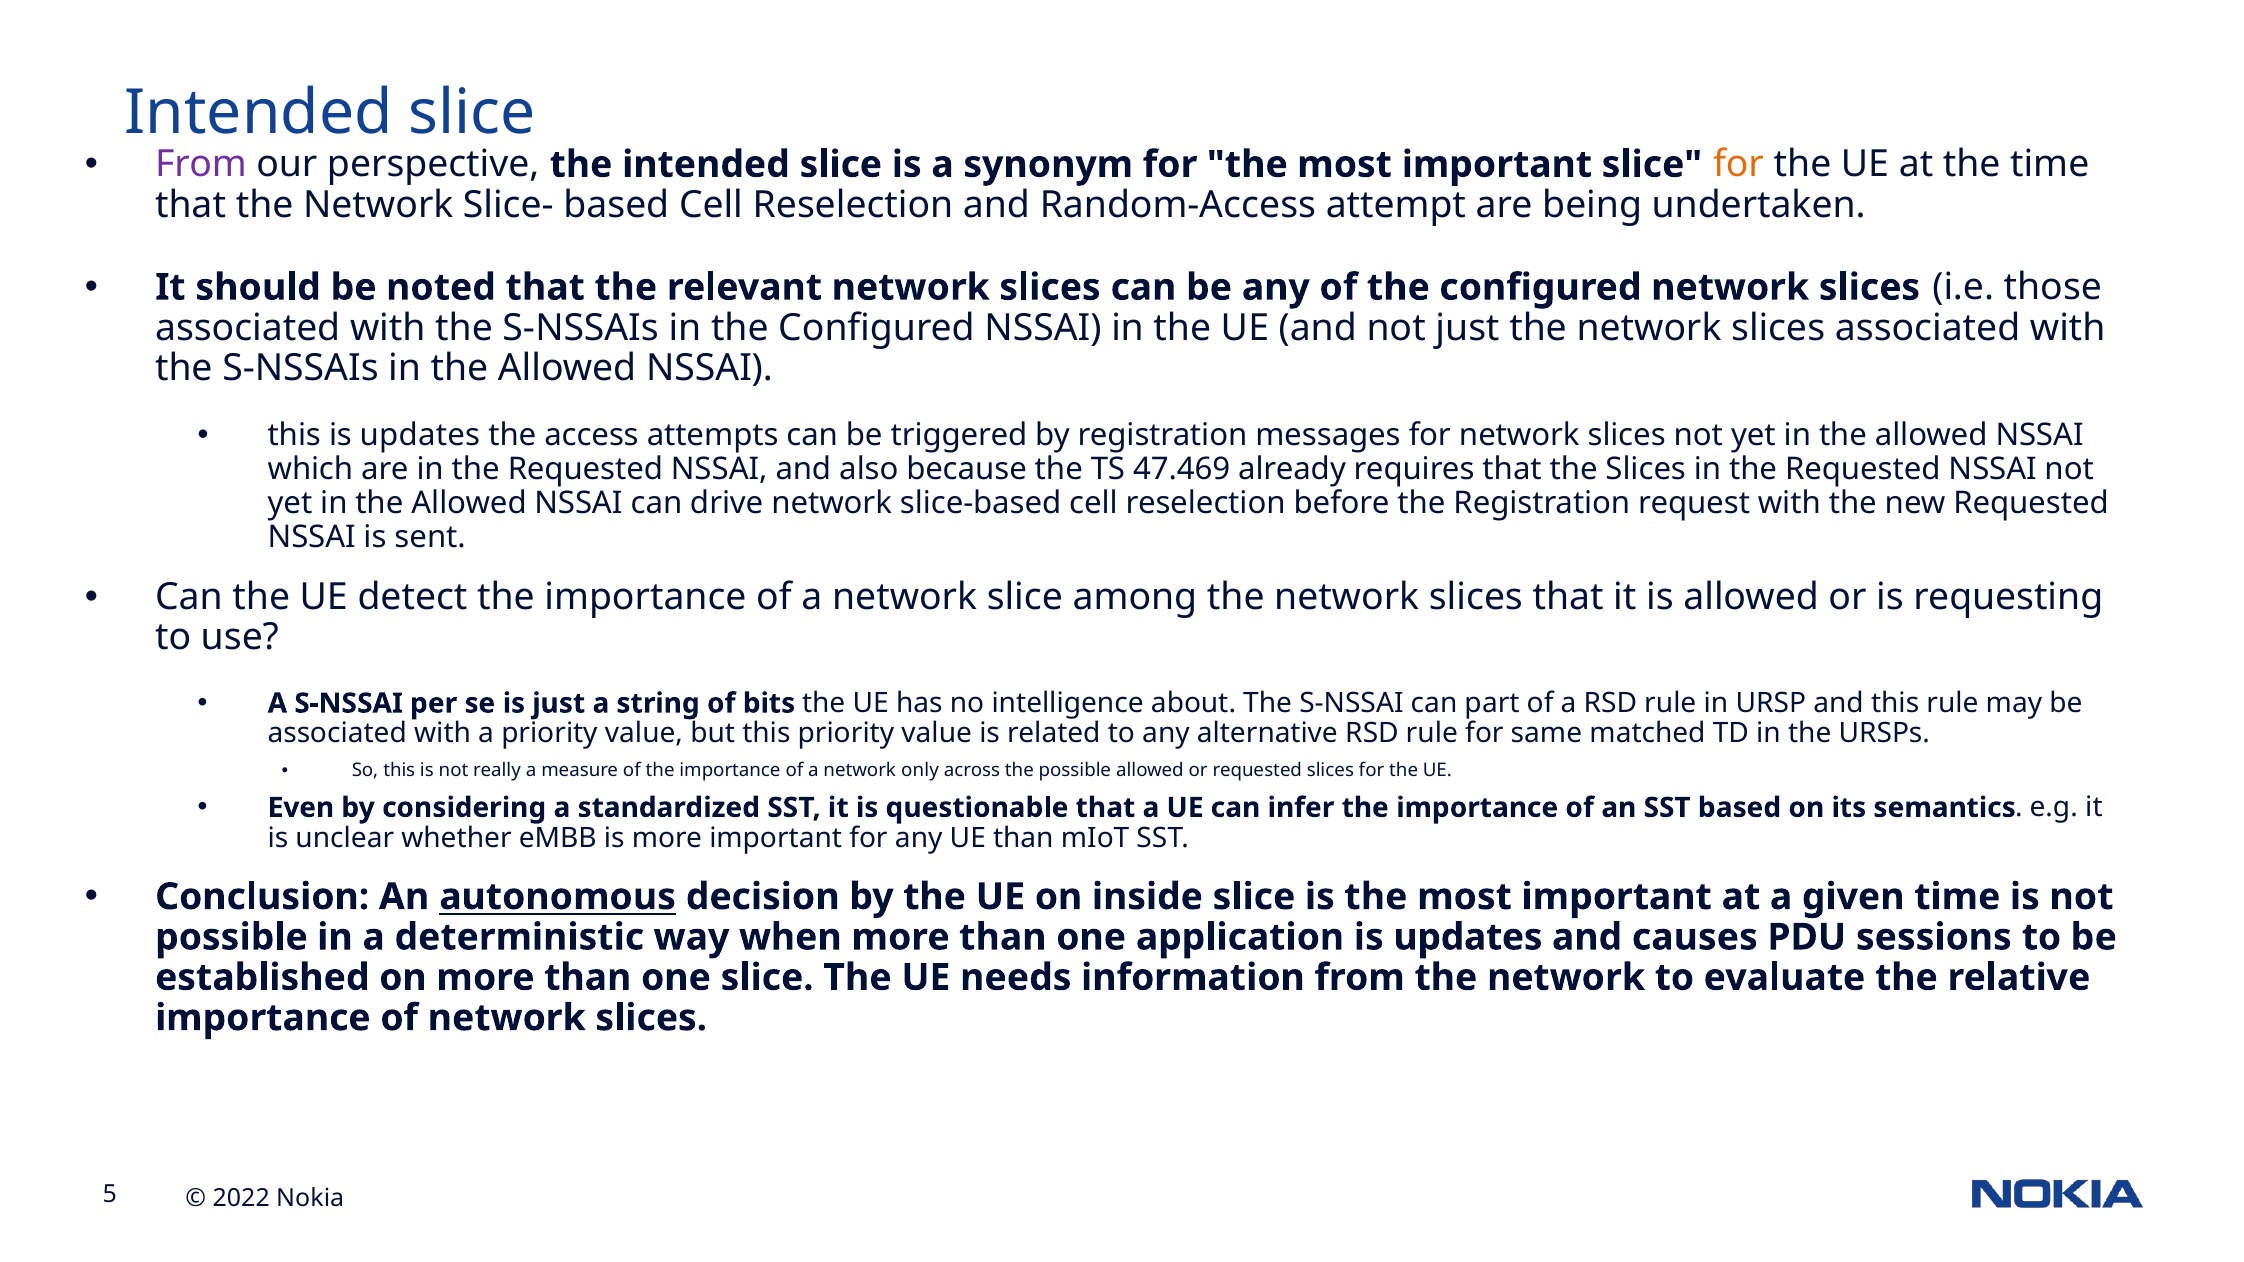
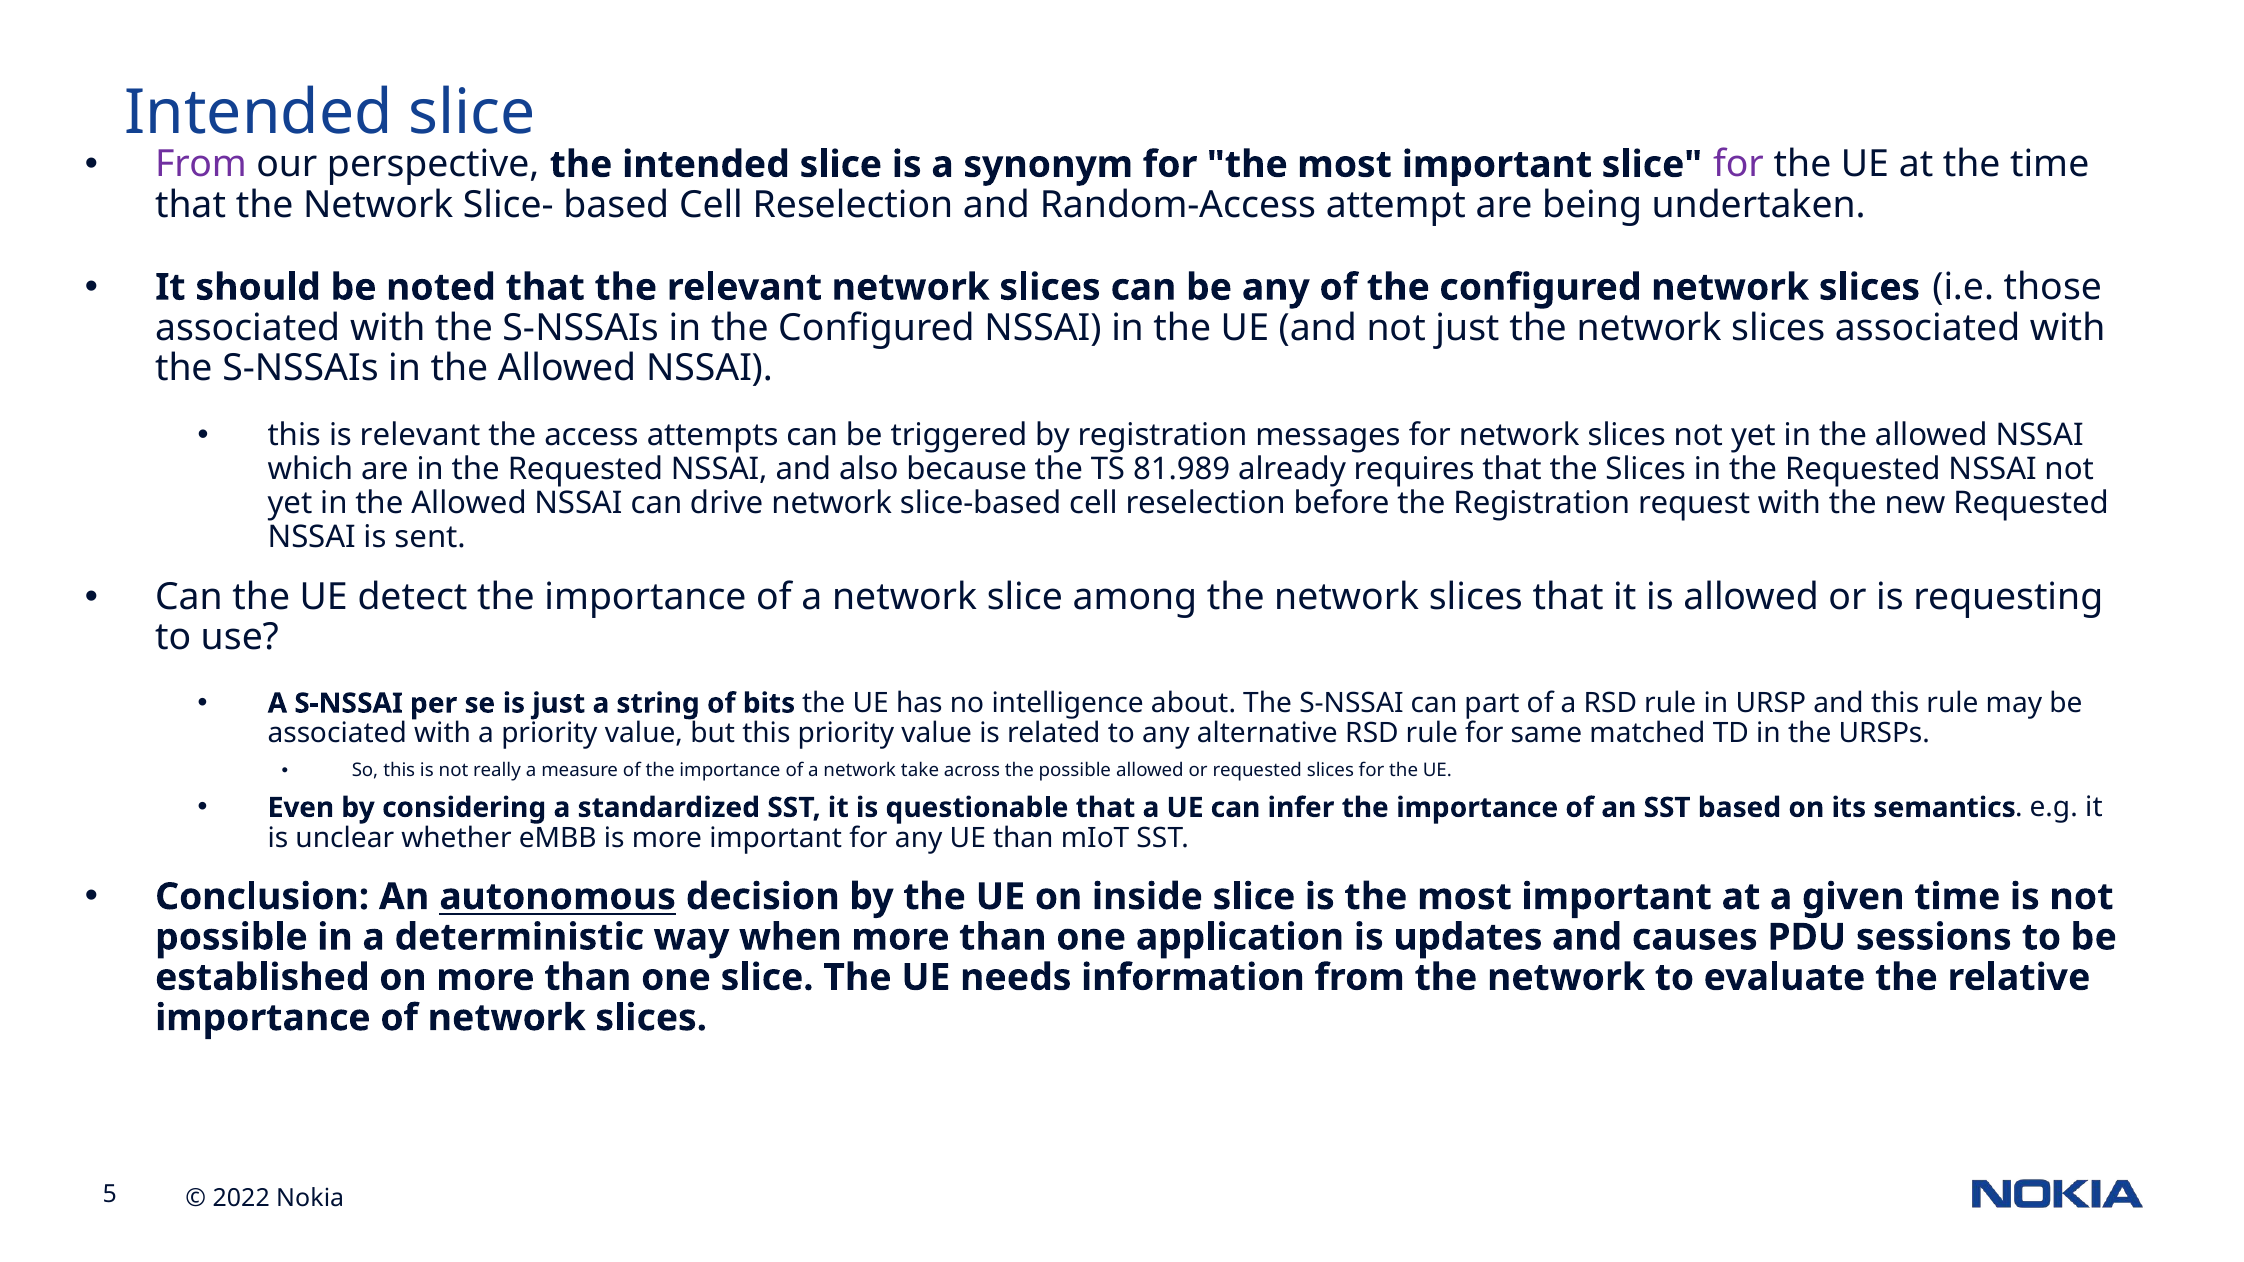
for colour: orange -> purple (1739, 165)
this is updates: updates -> relevant (420, 436)
47.469: 47.469 -> 81.989 (1182, 469)
only: only -> take (920, 771)
